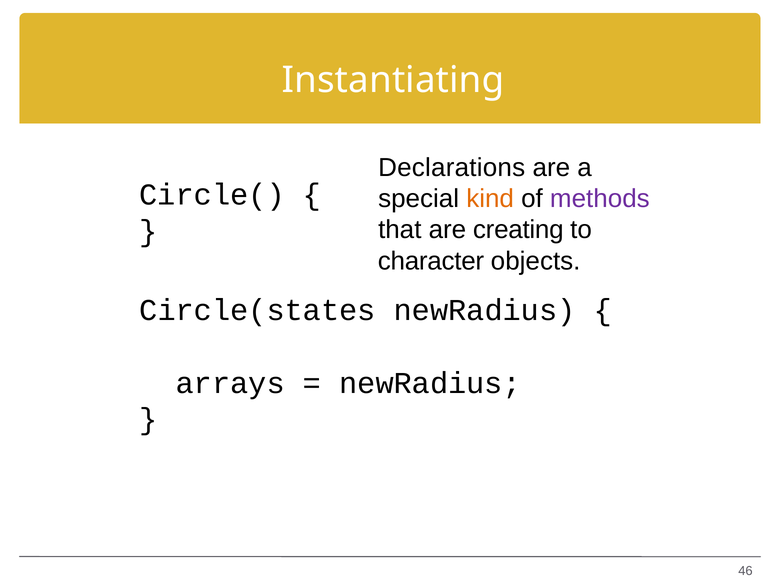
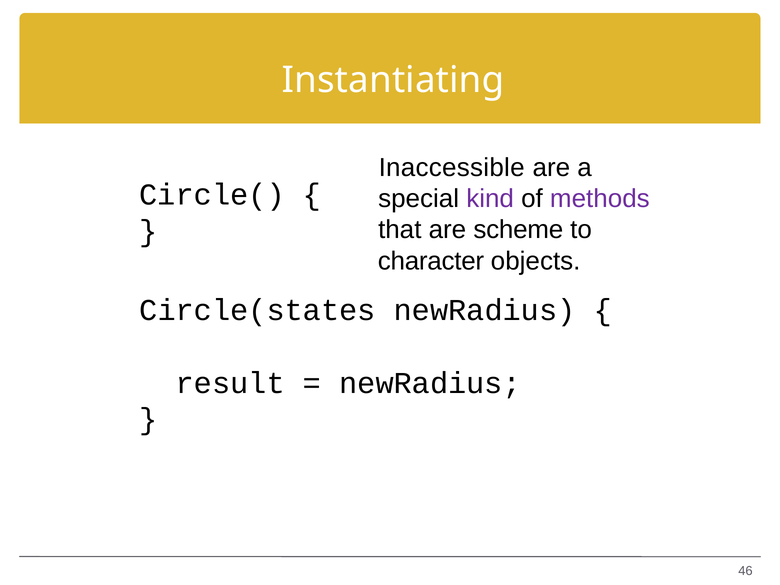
Declarations: Declarations -> Inaccessible (452, 168)
kind colour: orange -> purple (490, 199)
creating: creating -> scheme (518, 230)
arrays: arrays -> result (230, 383)
